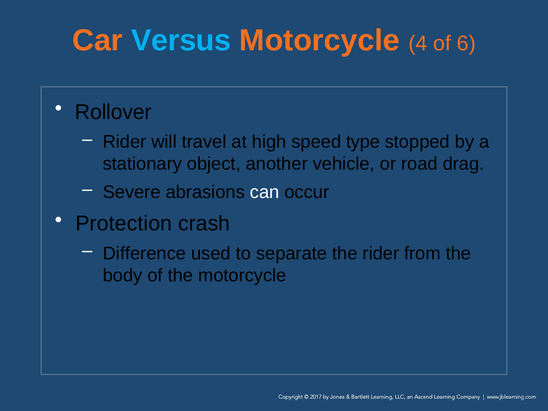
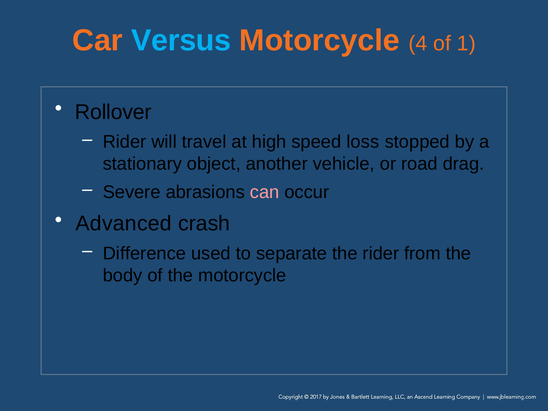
6: 6 -> 1 (466, 43)
type: type -> loss (363, 142)
can colour: white -> pink (265, 192)
Protection: Protection -> Advanced (124, 224)
